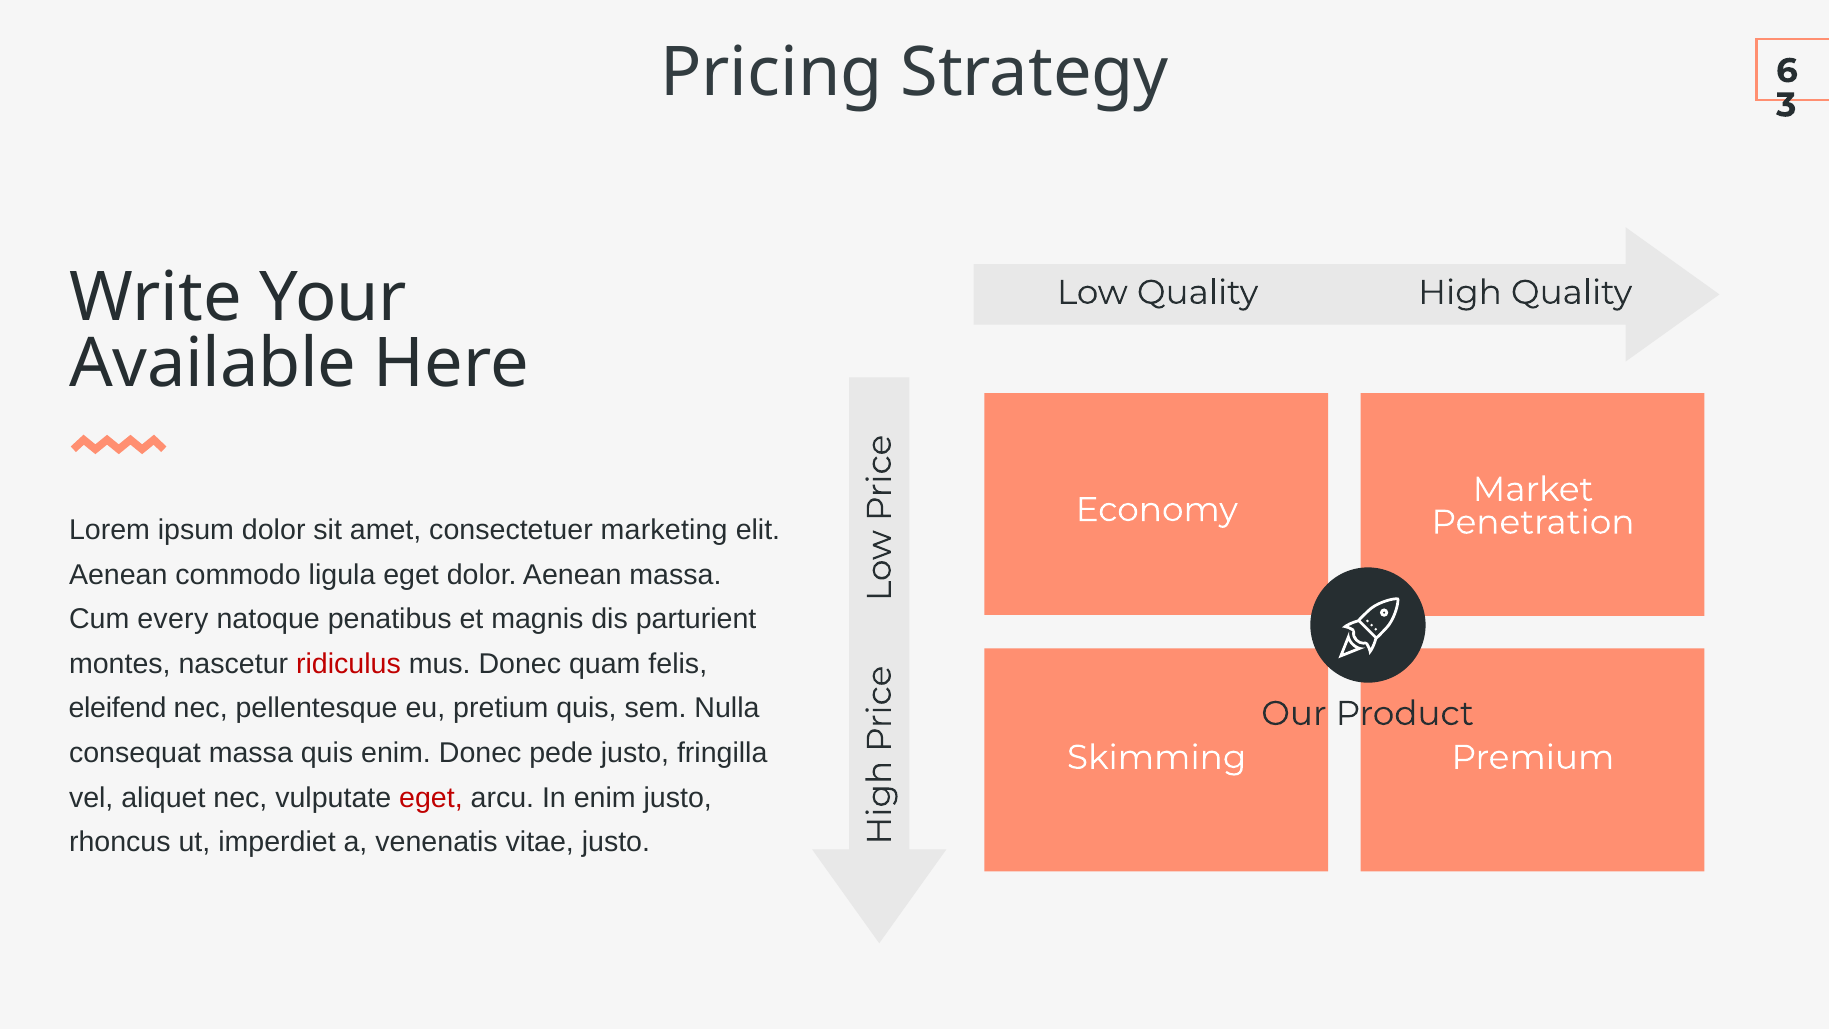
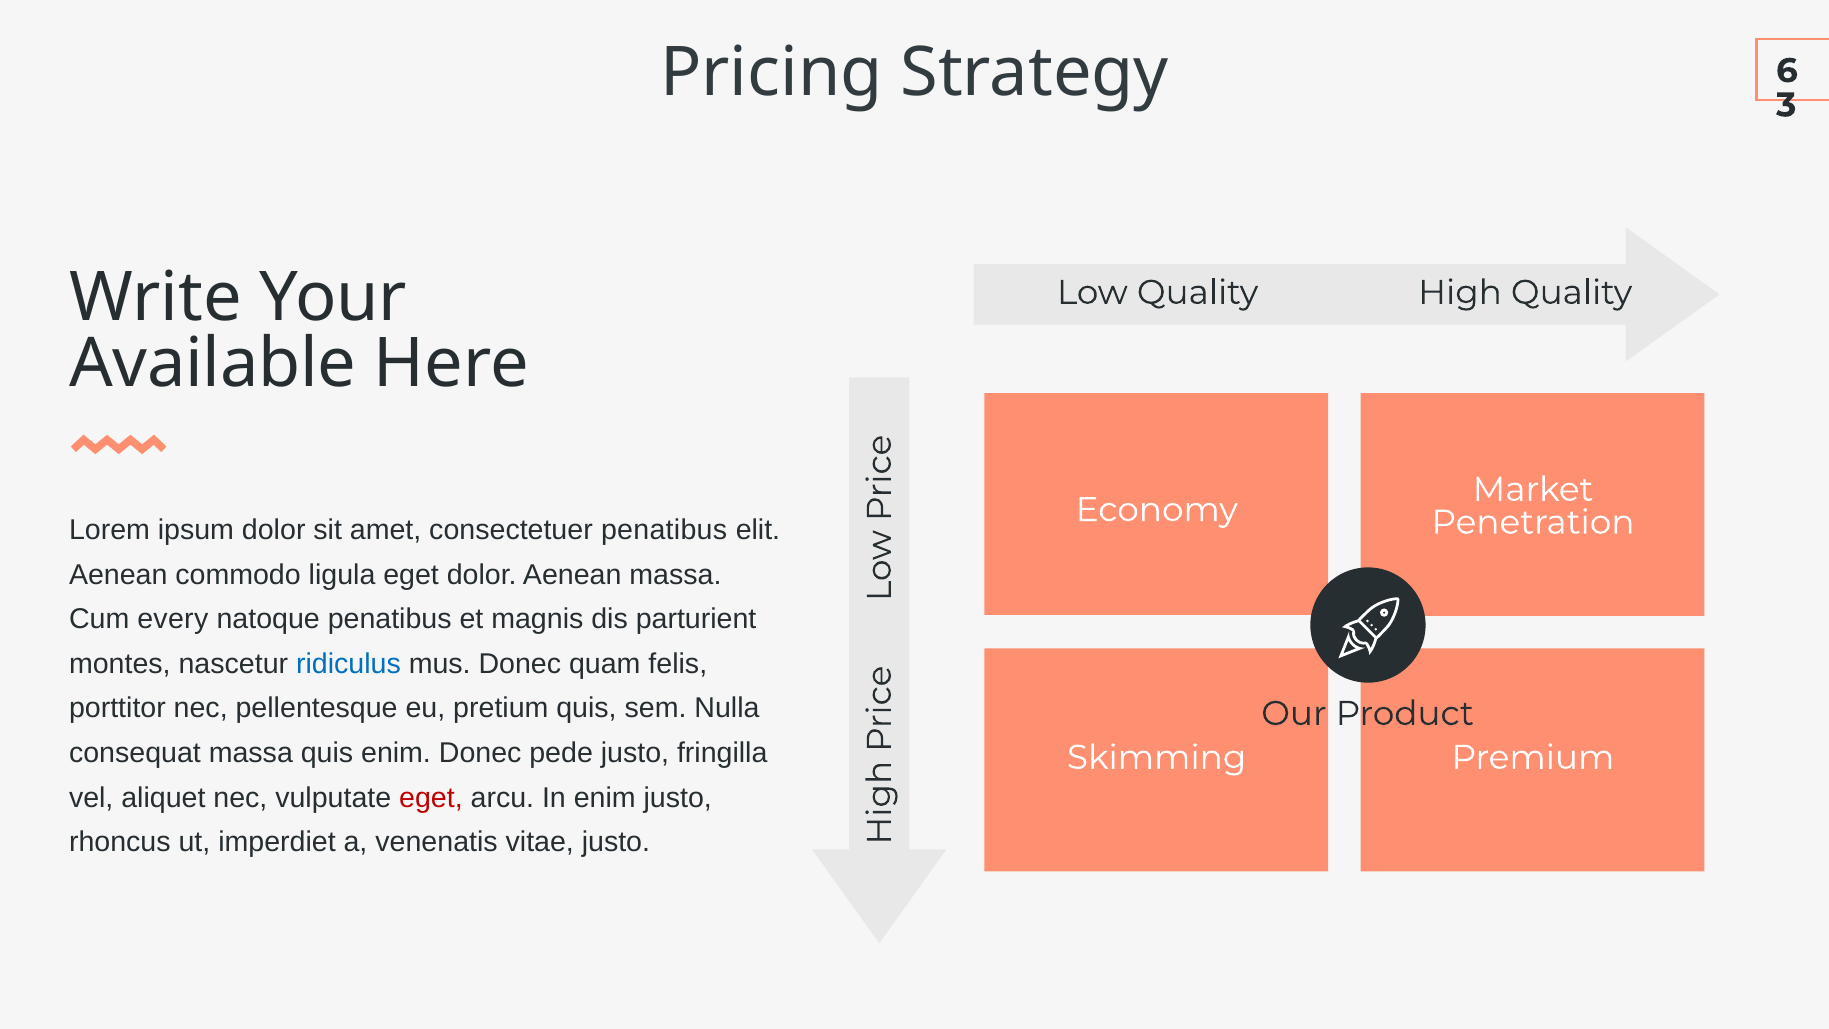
consectetuer marketing: marketing -> penatibus (664, 530)
ridiculus colour: red -> blue (349, 664)
eleifend: eleifend -> porttitor (117, 708)
